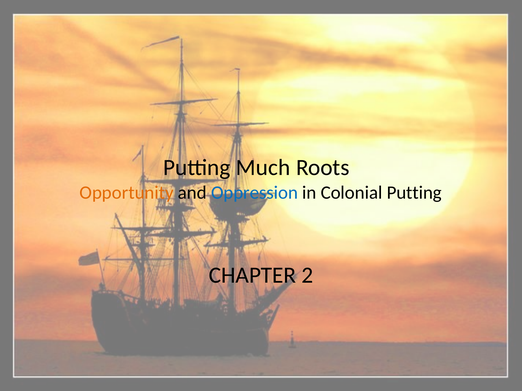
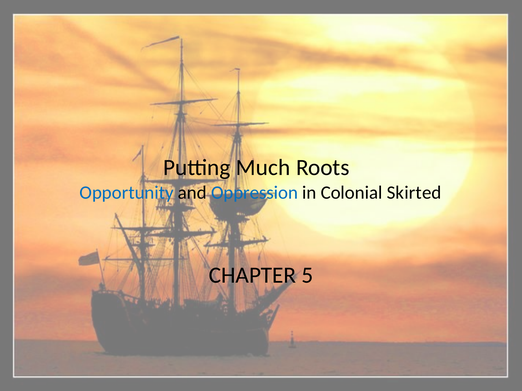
Opportunity colour: orange -> blue (127, 193)
Colonial Putting: Putting -> Skirted (414, 193)
2: 2 -> 5 (307, 275)
